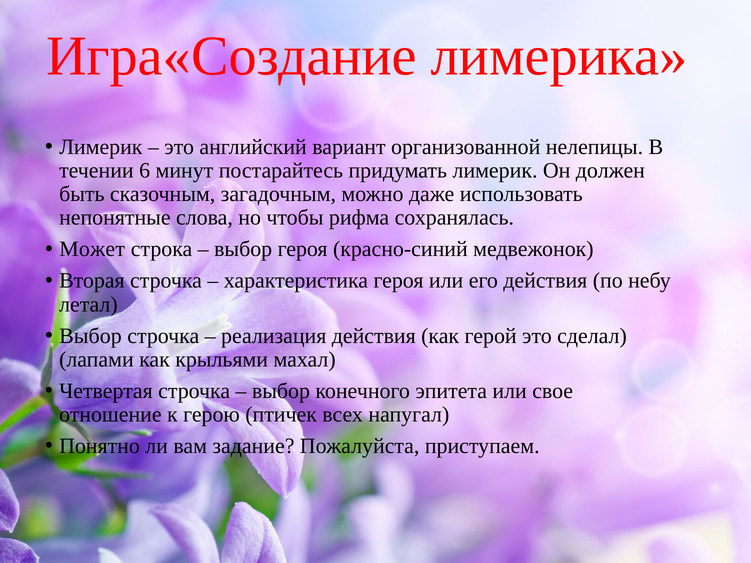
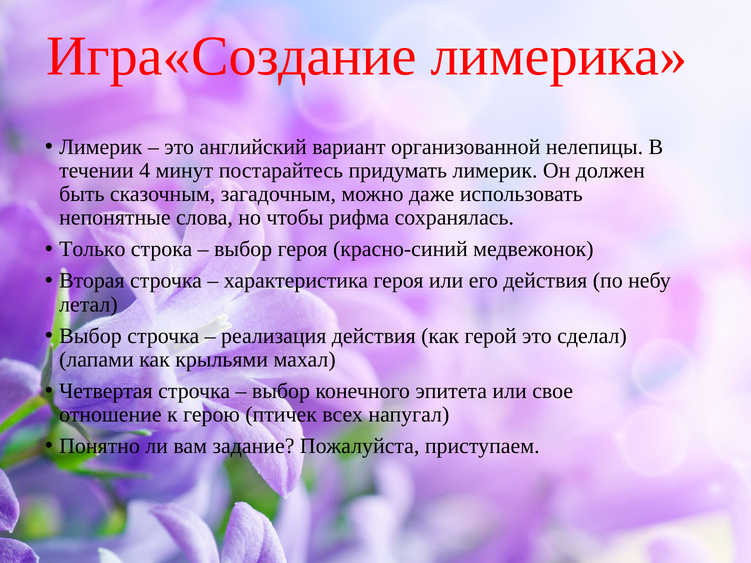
6: 6 -> 4 (145, 171)
Может: Может -> Только (92, 249)
